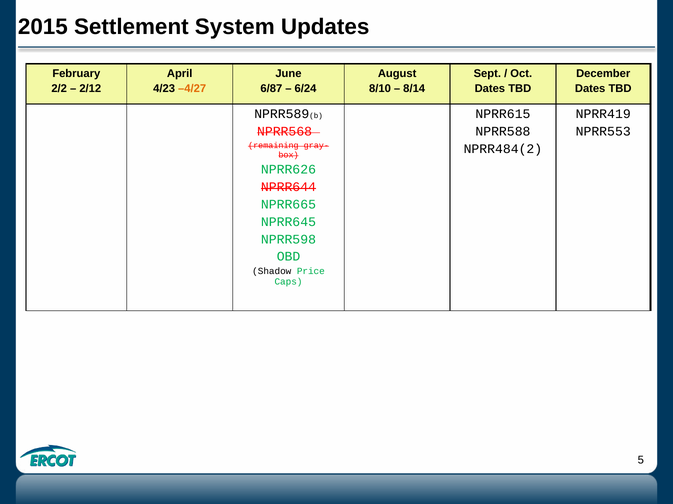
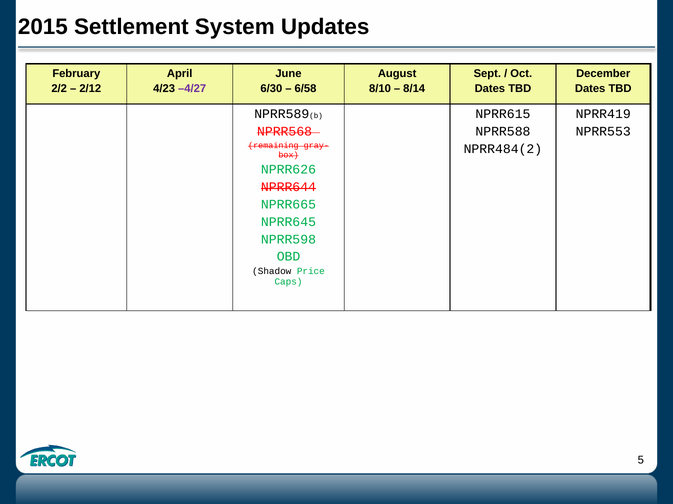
–4/27 colour: orange -> purple (192, 88)
6/87: 6/87 -> 6/30 (271, 88)
6/24: 6/24 -> 6/58 (306, 88)
